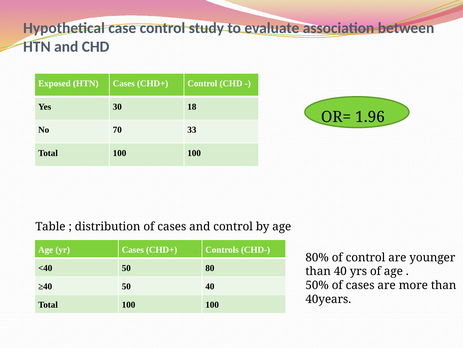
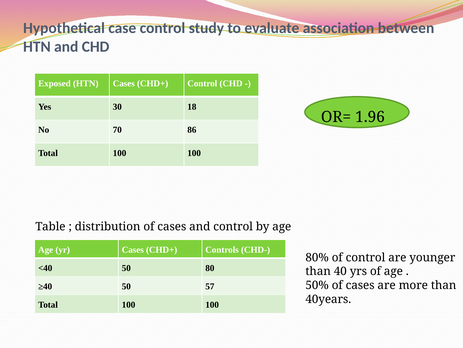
33: 33 -> 86 (192, 130)
50 40: 40 -> 57 (210, 286)
